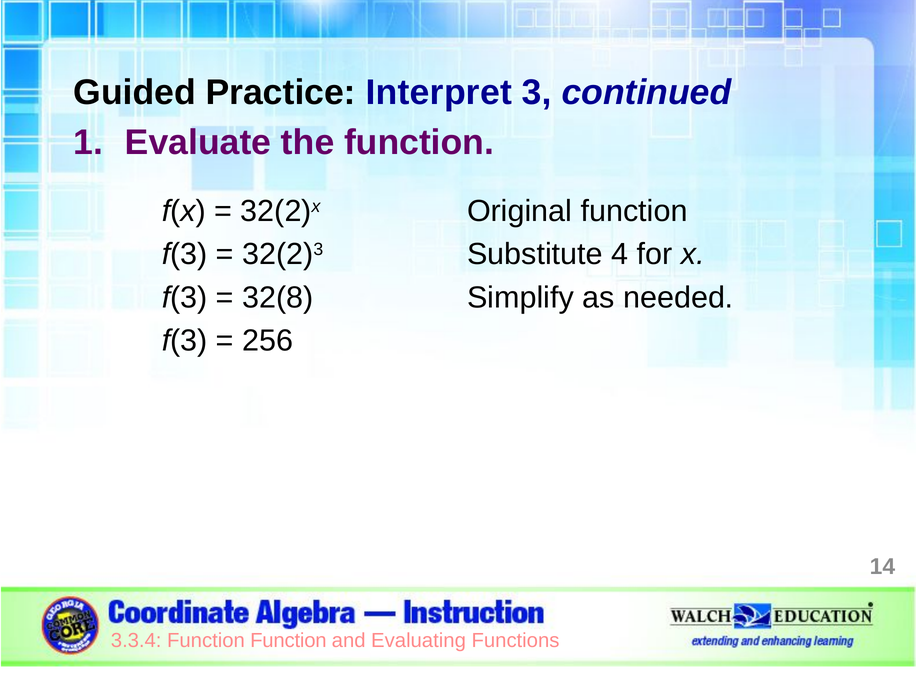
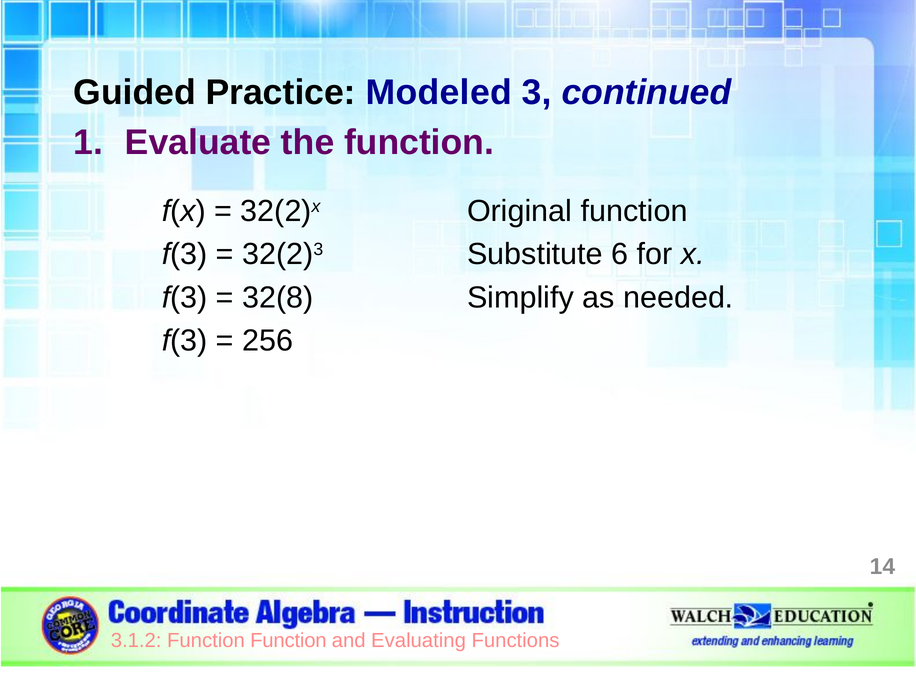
Interpret: Interpret -> Modeled (439, 93)
4: 4 -> 6 (620, 254)
3.3.4: 3.3.4 -> 3.1.2 (136, 640)
